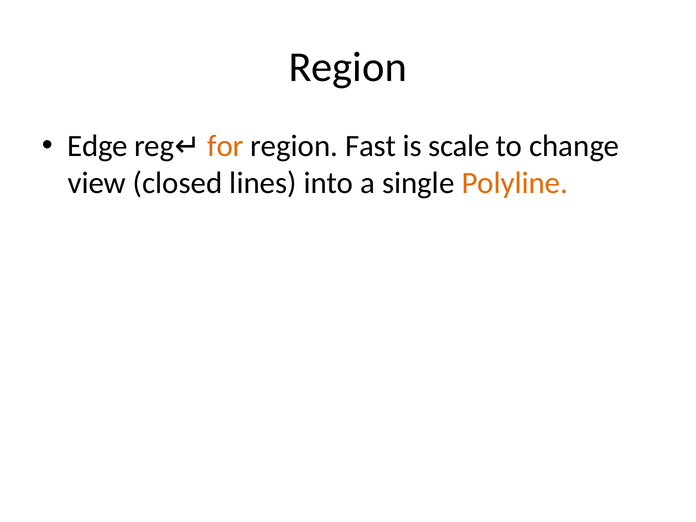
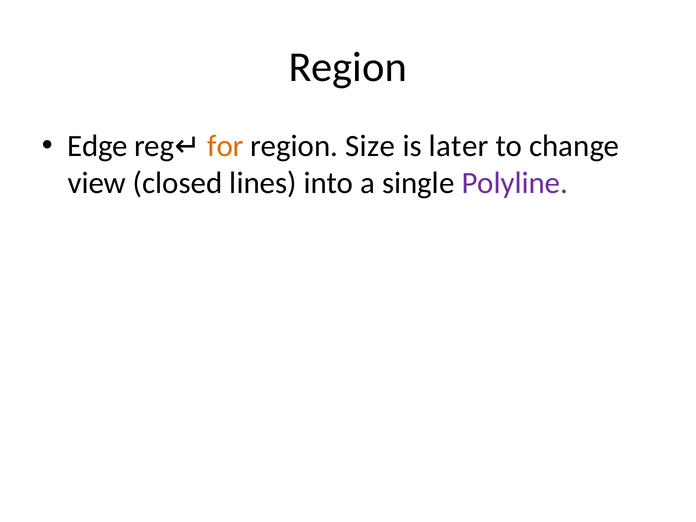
Fast: Fast -> Size (370, 146)
scale: scale -> later (459, 146)
Polyline colour: orange -> purple (515, 183)
